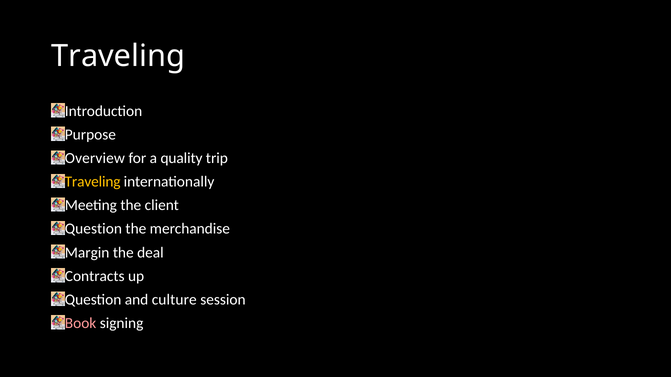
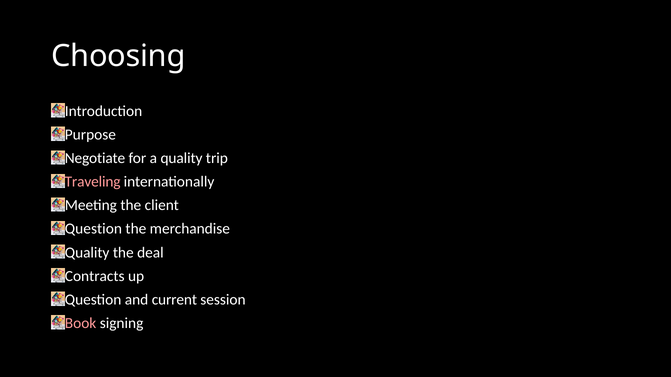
Traveling: Traveling -> Choosing (118, 56)
Overview: Overview -> Negotiate (95, 158)
Traveling colour: yellow -> pink (93, 182)
Margin: Margin -> Quality (87, 253)
culture: culture -> current (174, 300)
